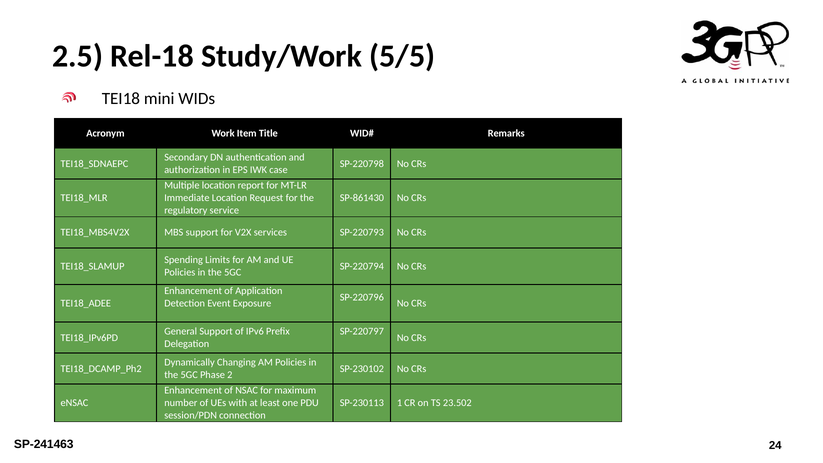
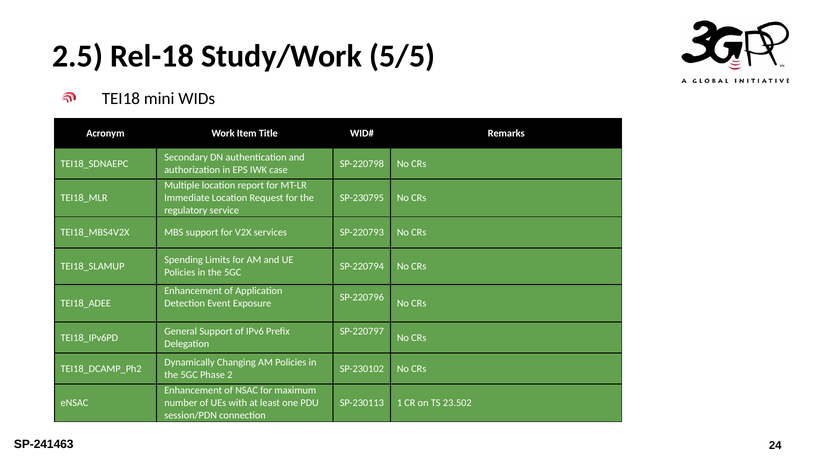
SP-861430: SP-861430 -> SP-230795 (362, 198)
